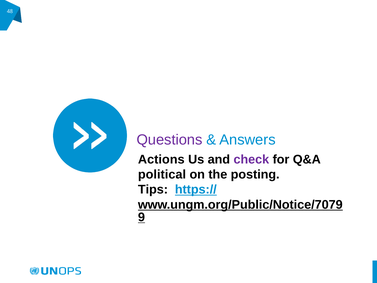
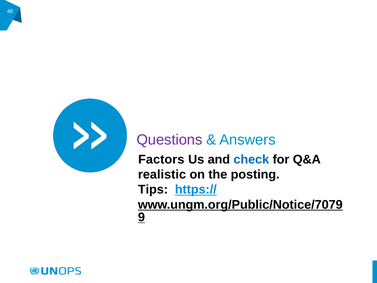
Actions: Actions -> Factors (161, 159)
check colour: purple -> blue (251, 159)
political: political -> realistic (162, 174)
